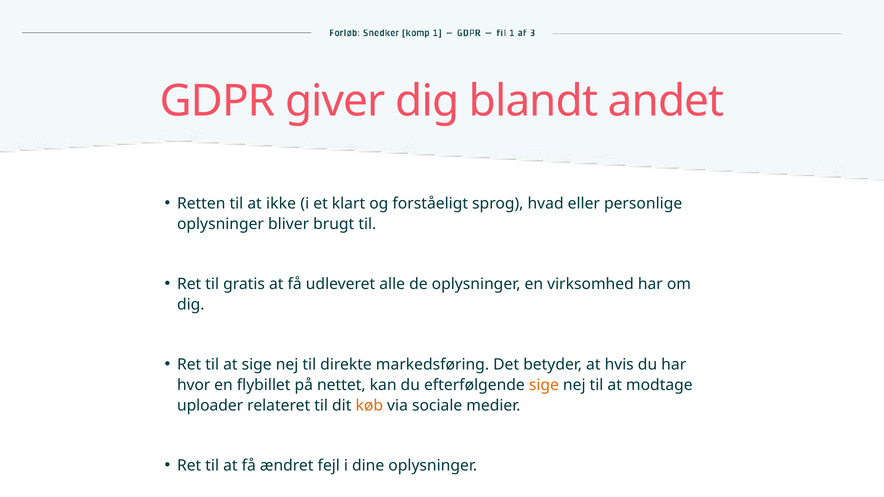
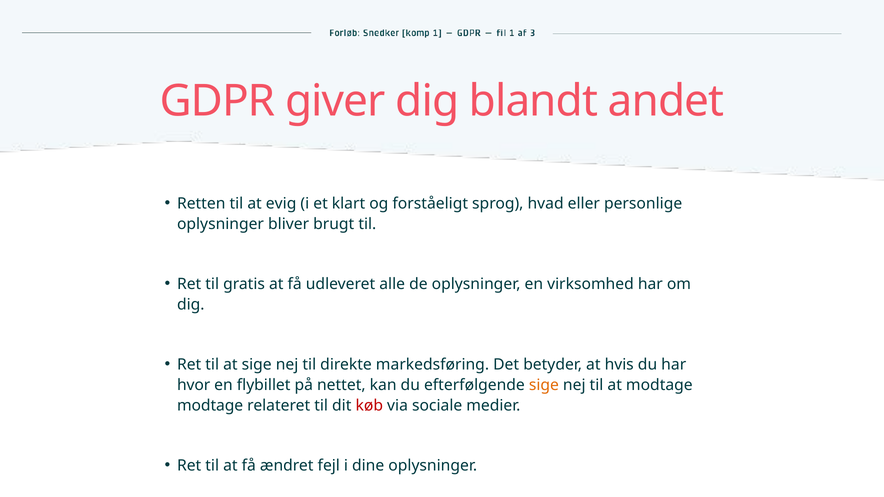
ikke: ikke -> evig (281, 204)
uploader: uploader -> modtage (210, 406)
køb colour: orange -> red (369, 406)
